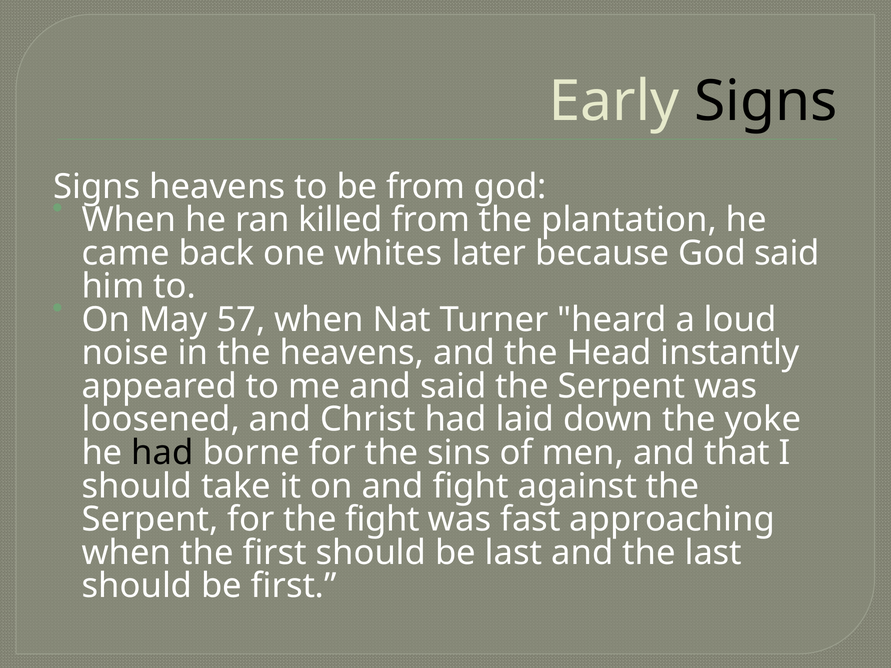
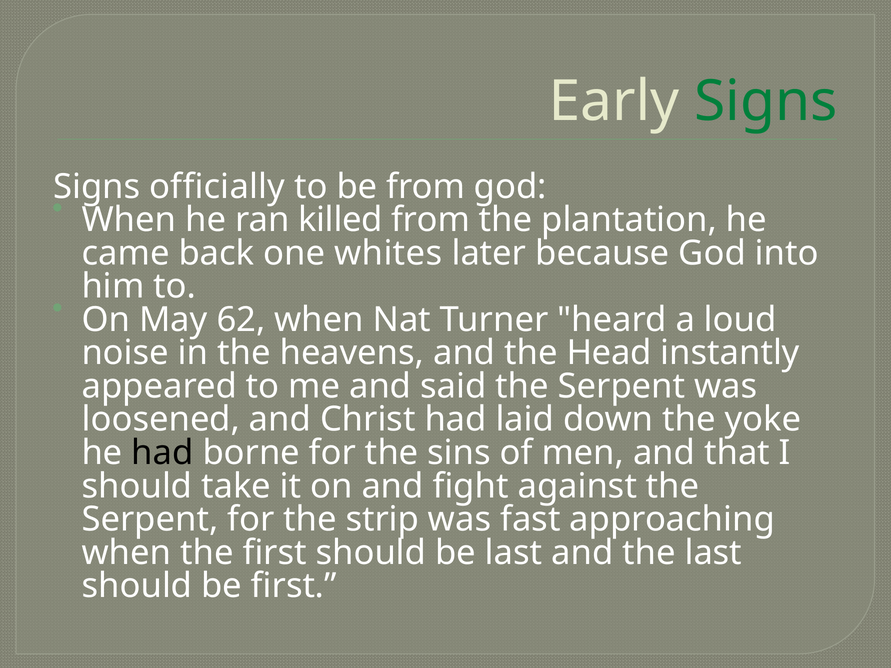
Signs colour: black -> green (766, 101)
heavens: heavens -> officially (217, 187)
God said: said -> into (787, 253)
57: 57 -> 62 (241, 320)
the fight: fight -> strip (382, 520)
